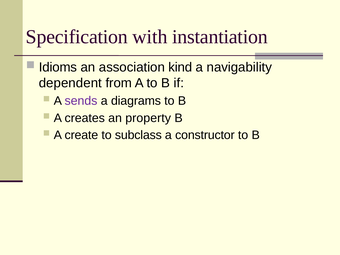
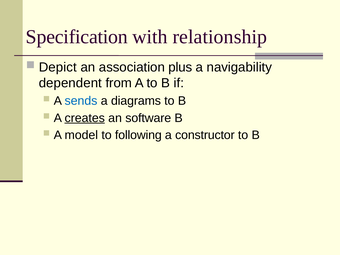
instantiation: instantiation -> relationship (220, 37)
Idioms: Idioms -> Depict (58, 67)
kind: kind -> plus (180, 67)
sends colour: purple -> blue (81, 101)
creates underline: none -> present (85, 118)
property: property -> software (148, 118)
create: create -> model (81, 135)
subclass: subclass -> following (138, 135)
